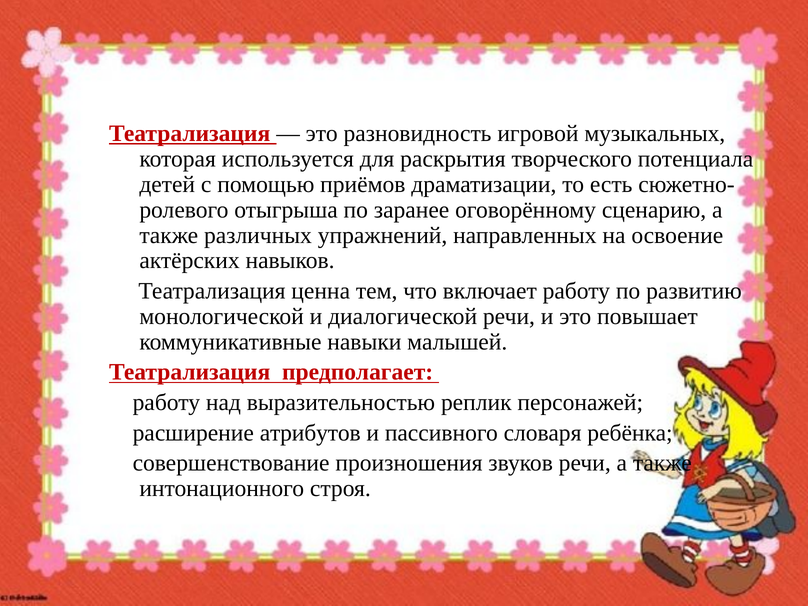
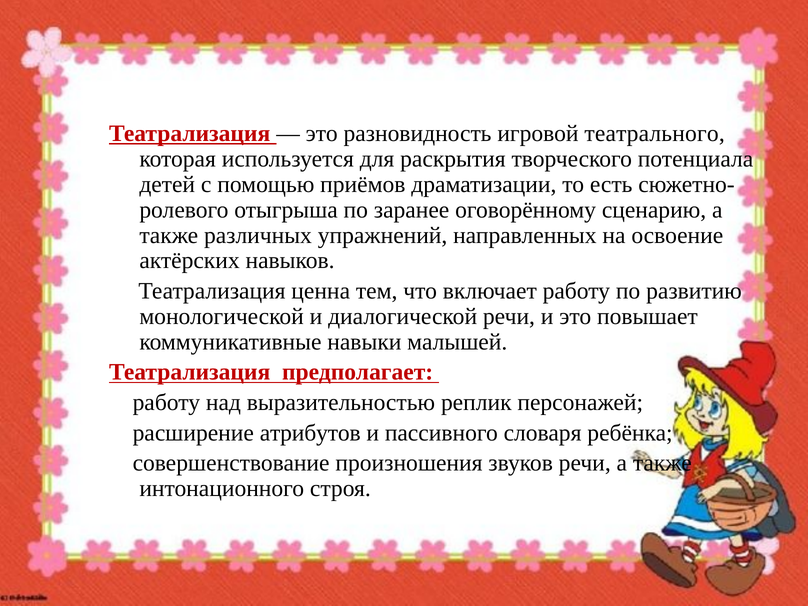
музыкальных: музыкальных -> театрального (655, 133)
